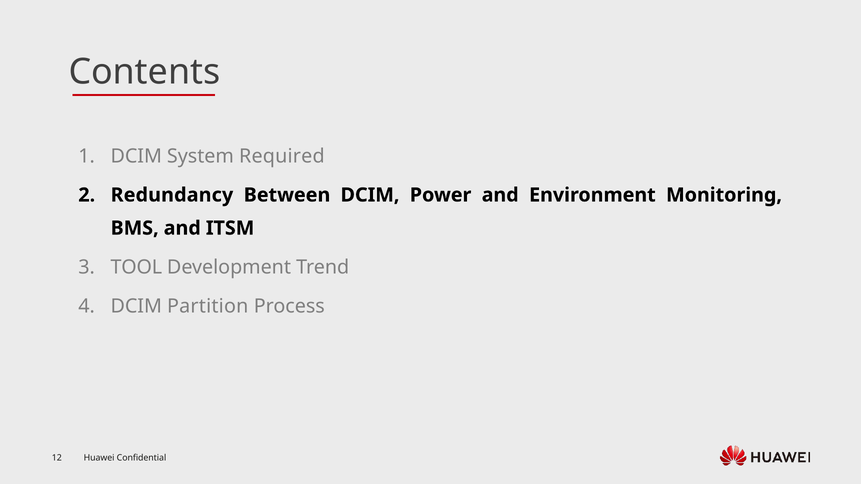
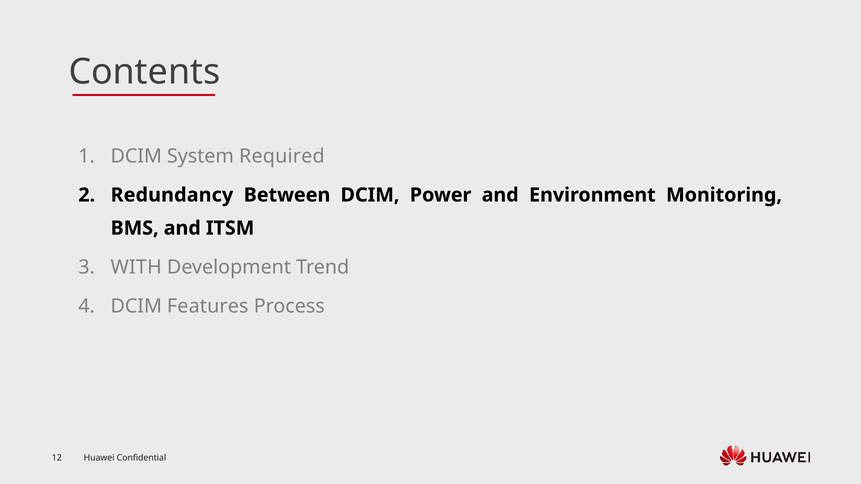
TOOL: TOOL -> WITH (136, 267)
Partition: Partition -> Features (208, 306)
